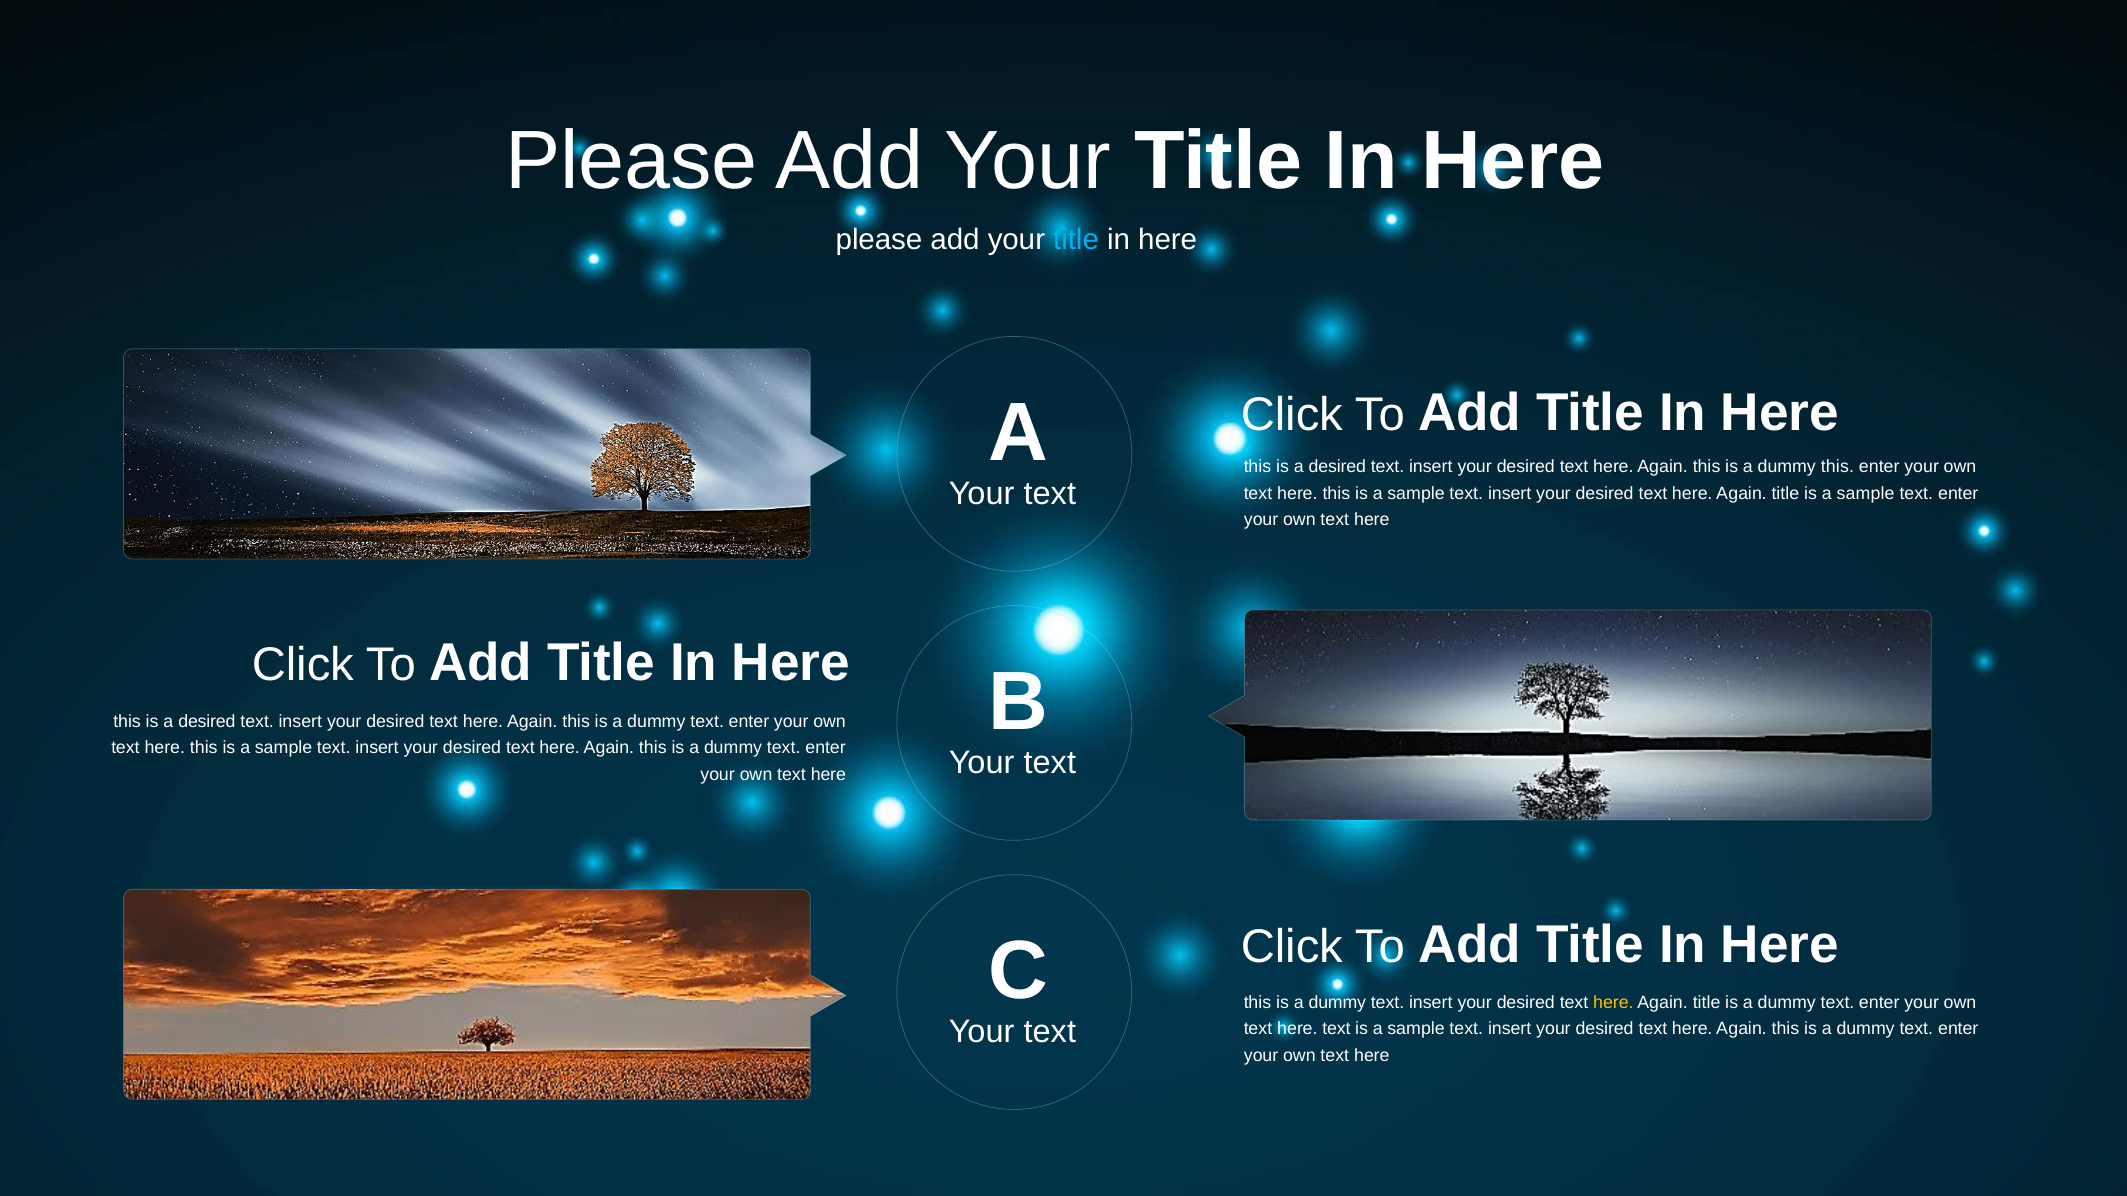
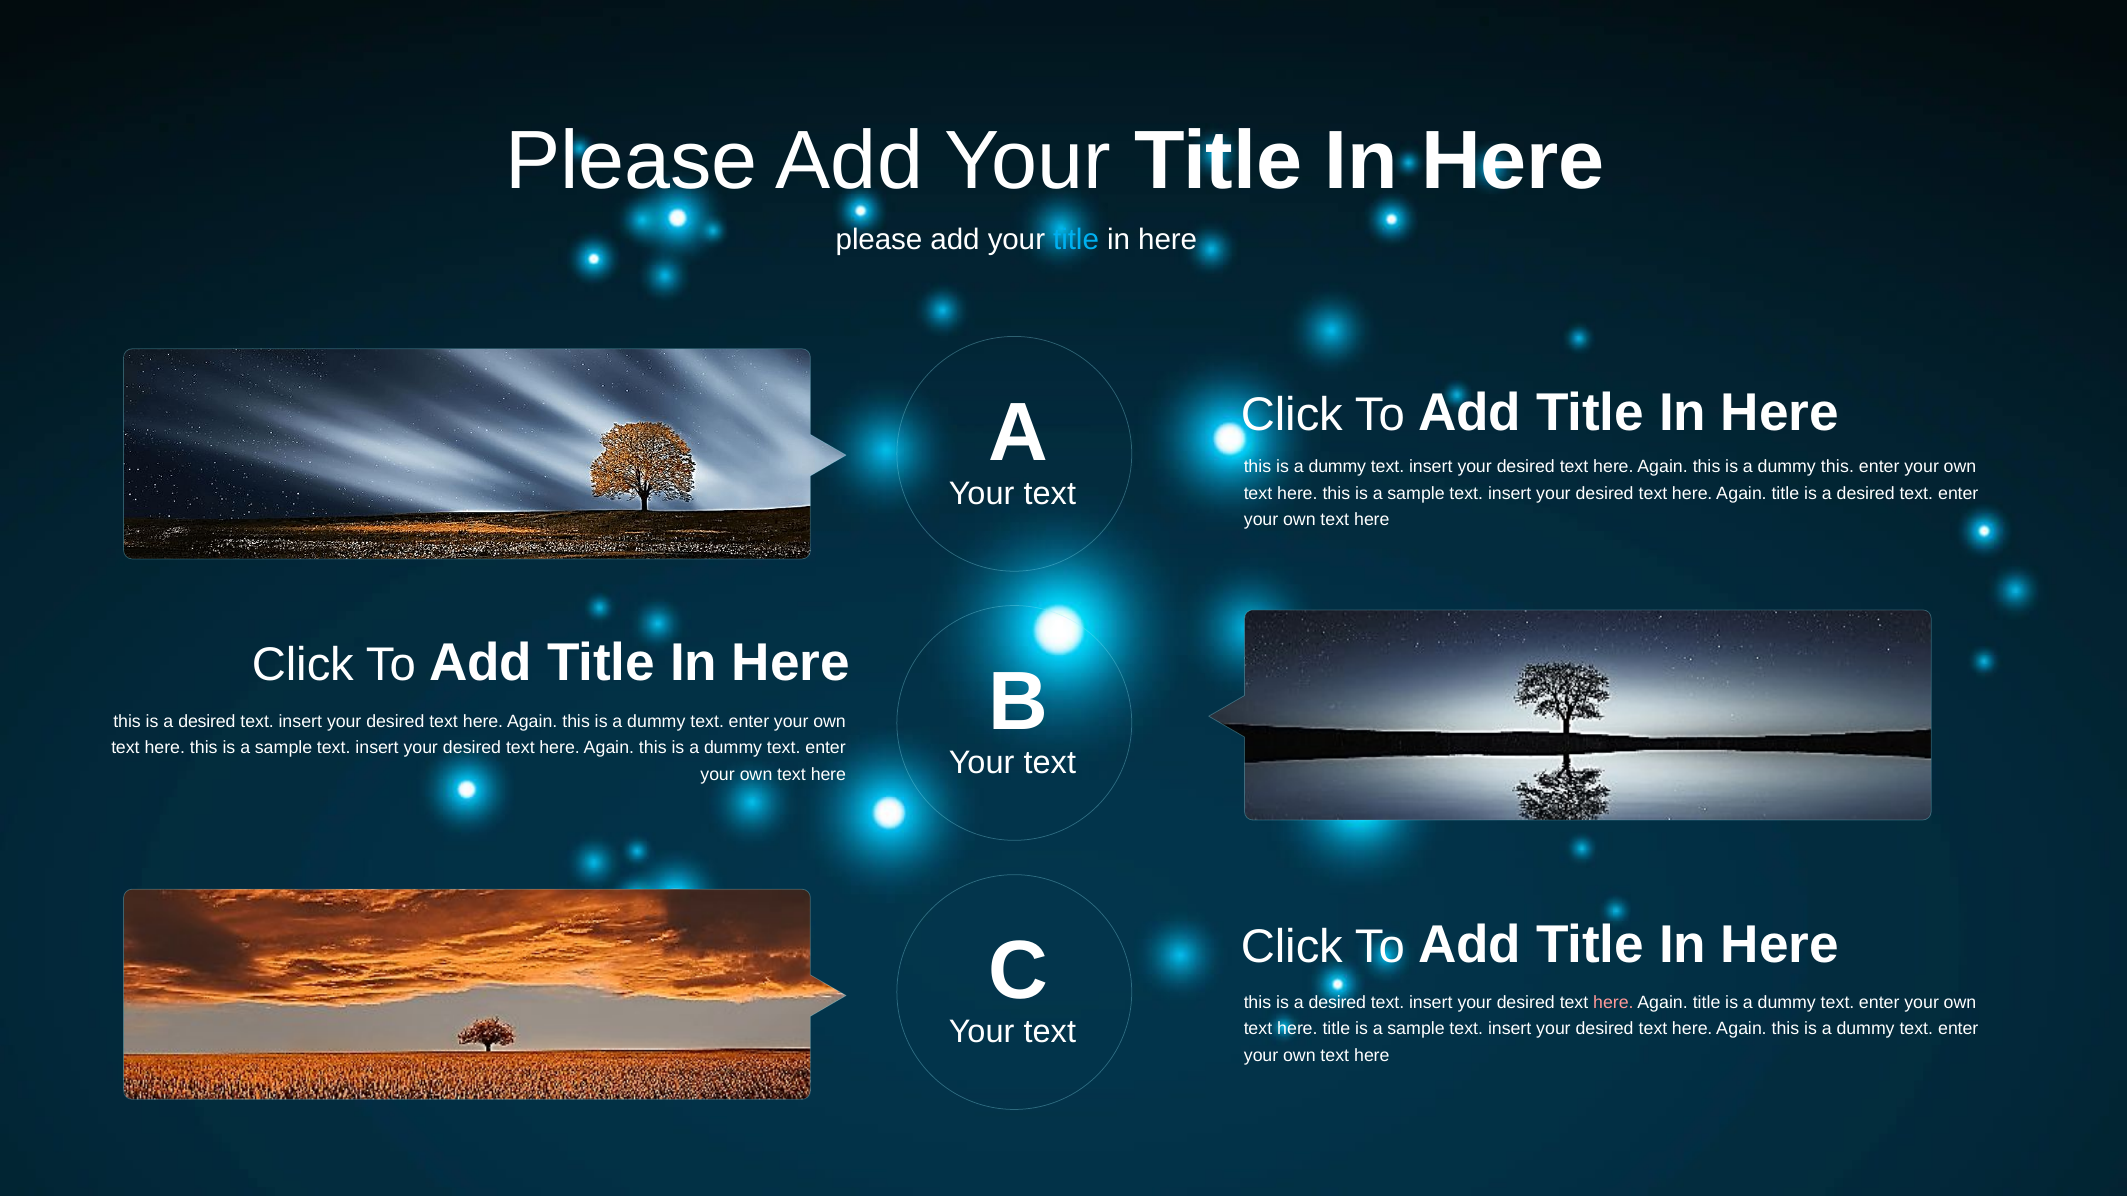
desired: desired -> dummy (1337, 467)
sample: sample -> desired (1866, 493)
dummy: dummy -> desired (1337, 1003)
here colour: yellow -> pink (1613, 1003)
here text: text -> title (1336, 1029)
